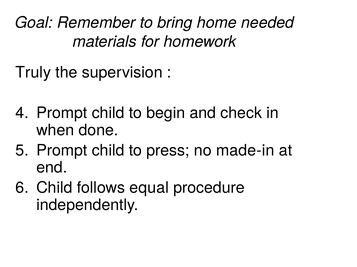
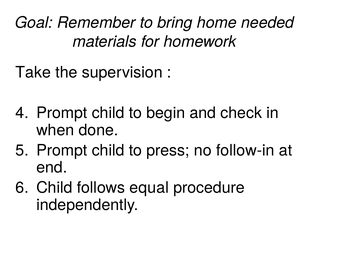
Truly: Truly -> Take (33, 73)
made-in: made-in -> follow-in (245, 151)
